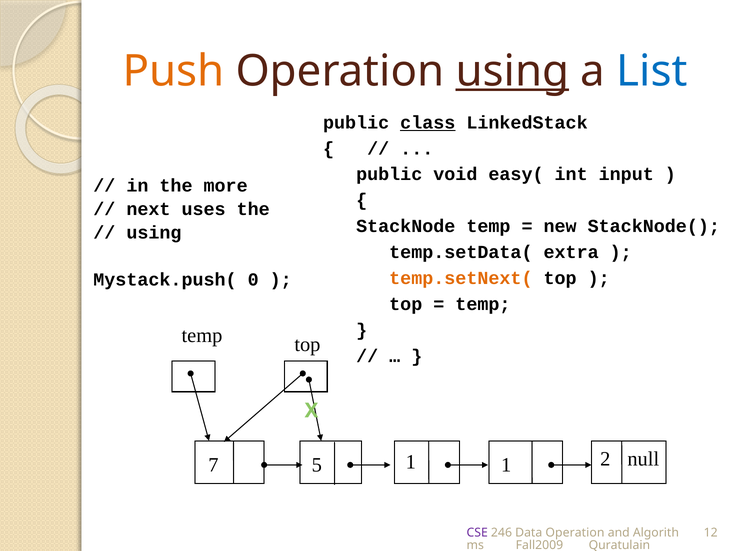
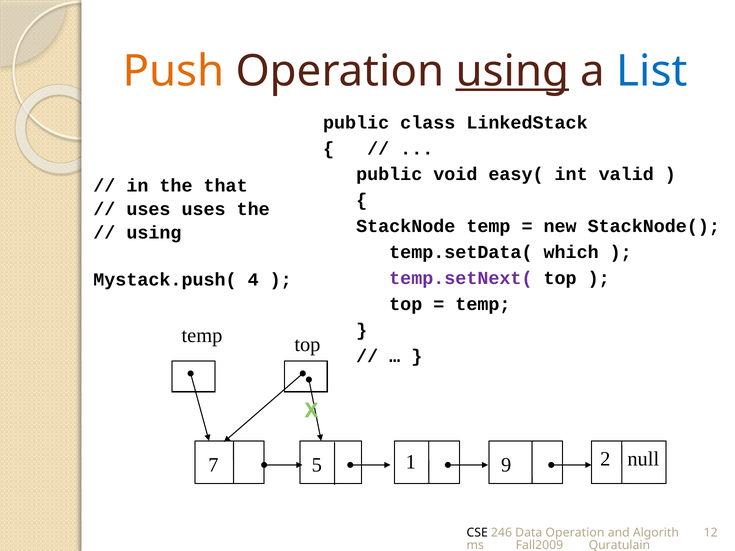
class underline: present -> none (428, 123)
input: input -> valid (626, 175)
more: more -> that (226, 186)
next: next -> uses (148, 209)
extra: extra -> which (571, 252)
temp.setNext( colour: orange -> purple (461, 278)
0: 0 -> 4 (253, 280)
1 1: 1 -> 9 (506, 465)
CSE colour: purple -> black (477, 533)
